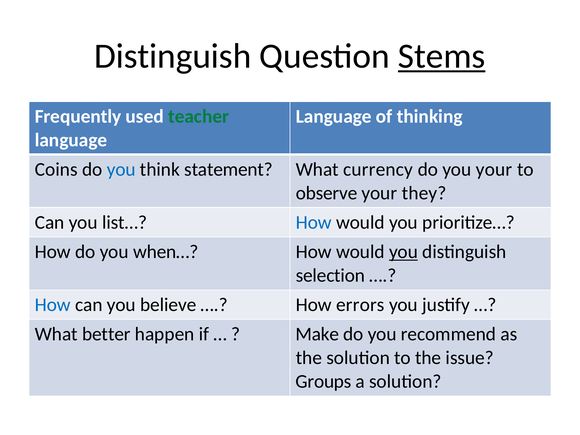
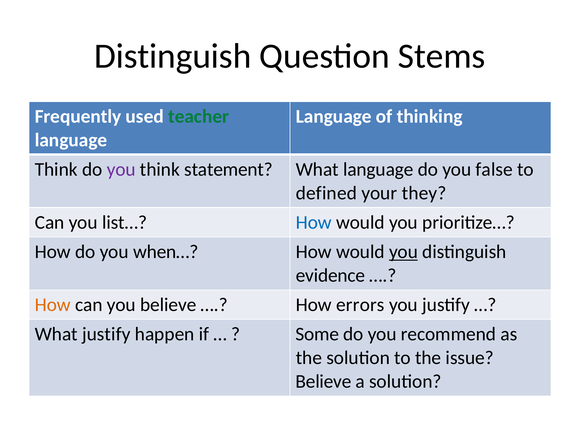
Stems underline: present -> none (442, 56)
Coins: Coins -> Think (56, 169)
you colour: blue -> purple (121, 169)
What currency: currency -> language (378, 169)
you your: your -> false (494, 169)
observe: observe -> defined (326, 193)
selection: selection -> evidence (330, 275)
How colour: blue -> orange (53, 305)
What better: better -> justify (106, 334)
Make: Make -> Some (317, 334)
Groups: Groups -> Believe (324, 381)
